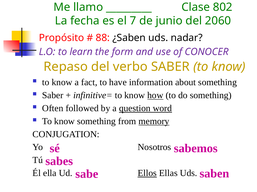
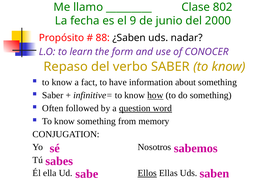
7: 7 -> 9 (133, 21)
2060: 2060 -> 2000 (218, 21)
memory underline: present -> none (154, 122)
